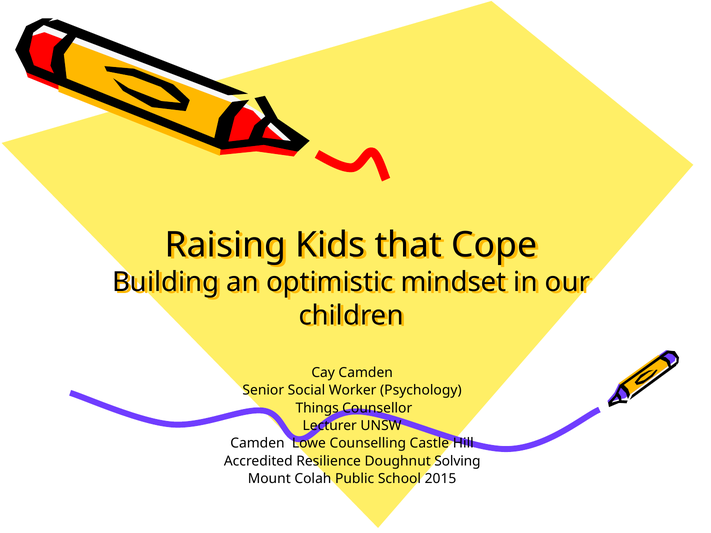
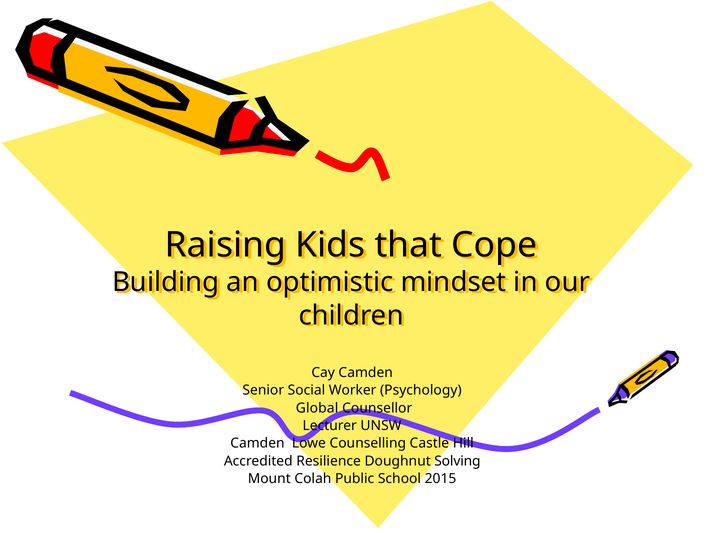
Things: Things -> Global (317, 408)
